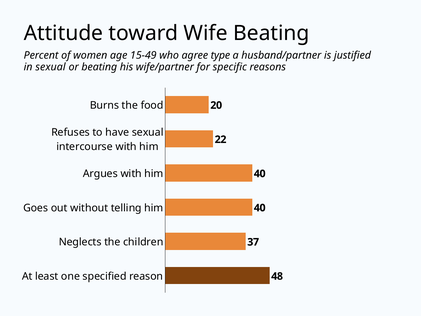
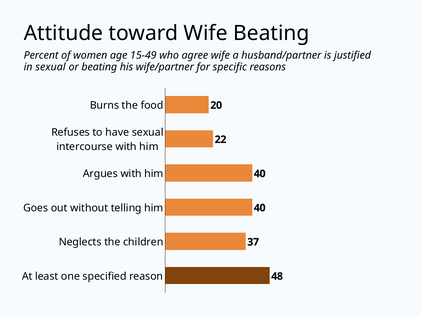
agree type: type -> wife (220, 55)
